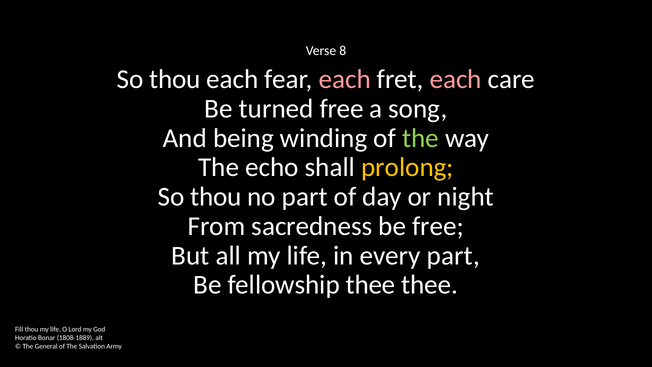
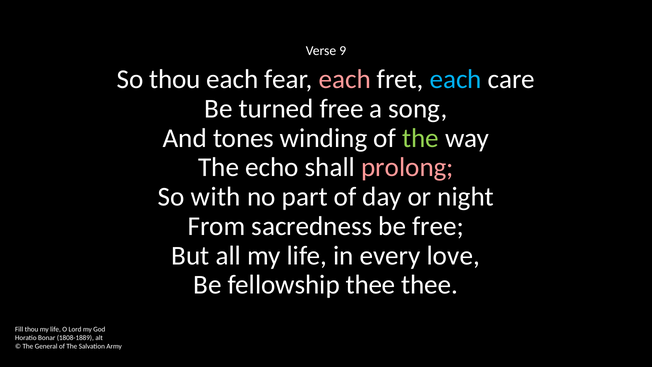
8: 8 -> 9 (343, 51)
each colour: pink -> light blue (456, 79)
being: being -> tones (244, 138)
prolong colour: yellow -> pink (407, 167)
thou: thou -> with (216, 197)
every part: part -> love (453, 255)
